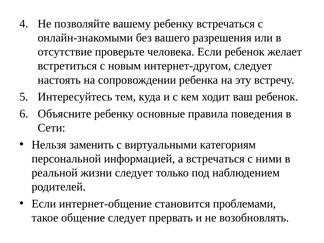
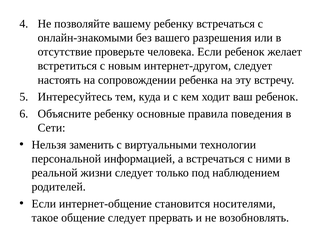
категориям: категориям -> технологии (228, 145)
проблемами: проблемами -> носителями (244, 204)
